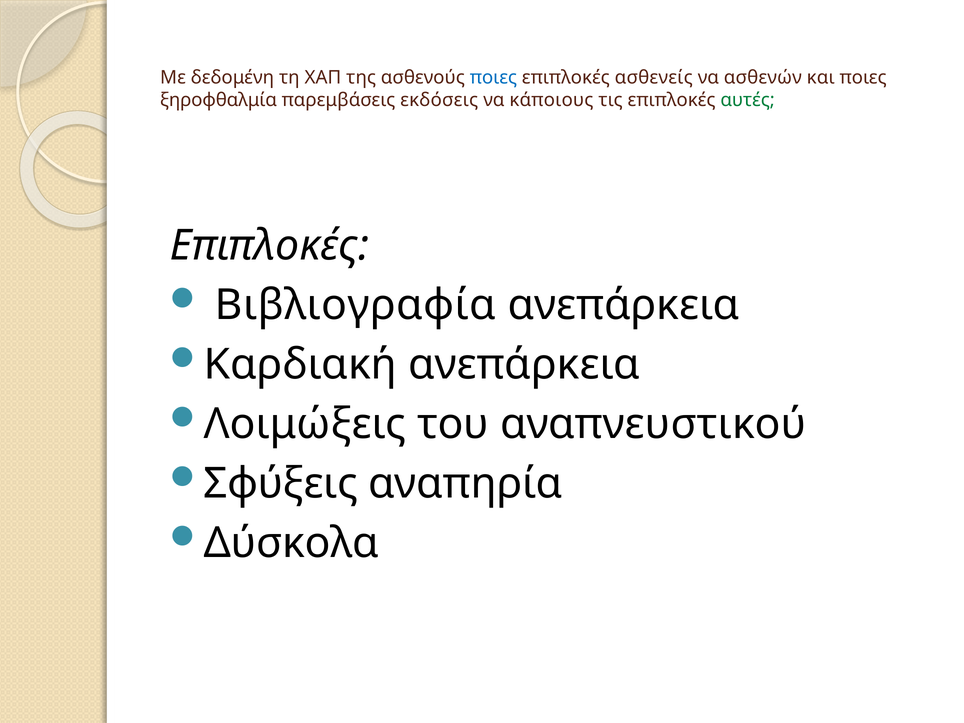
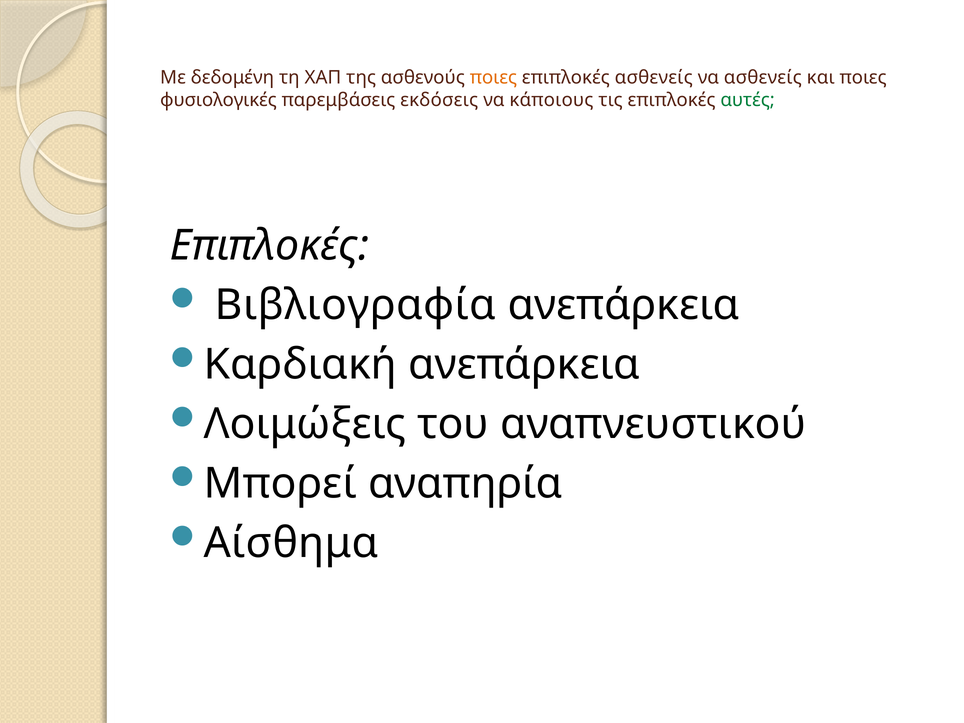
ποιες colour: blue -> orange (493, 77)
να ασθενών: ασθενών -> ασθενείς (763, 77)
ξηροφθαλμία: ξηροφθαλμία -> φυσιολογικές (218, 100)
Σφύξεις: Σφύξεις -> Μπορεί (280, 483)
Δύσκολα: Δύσκολα -> Αίσθημα (291, 543)
